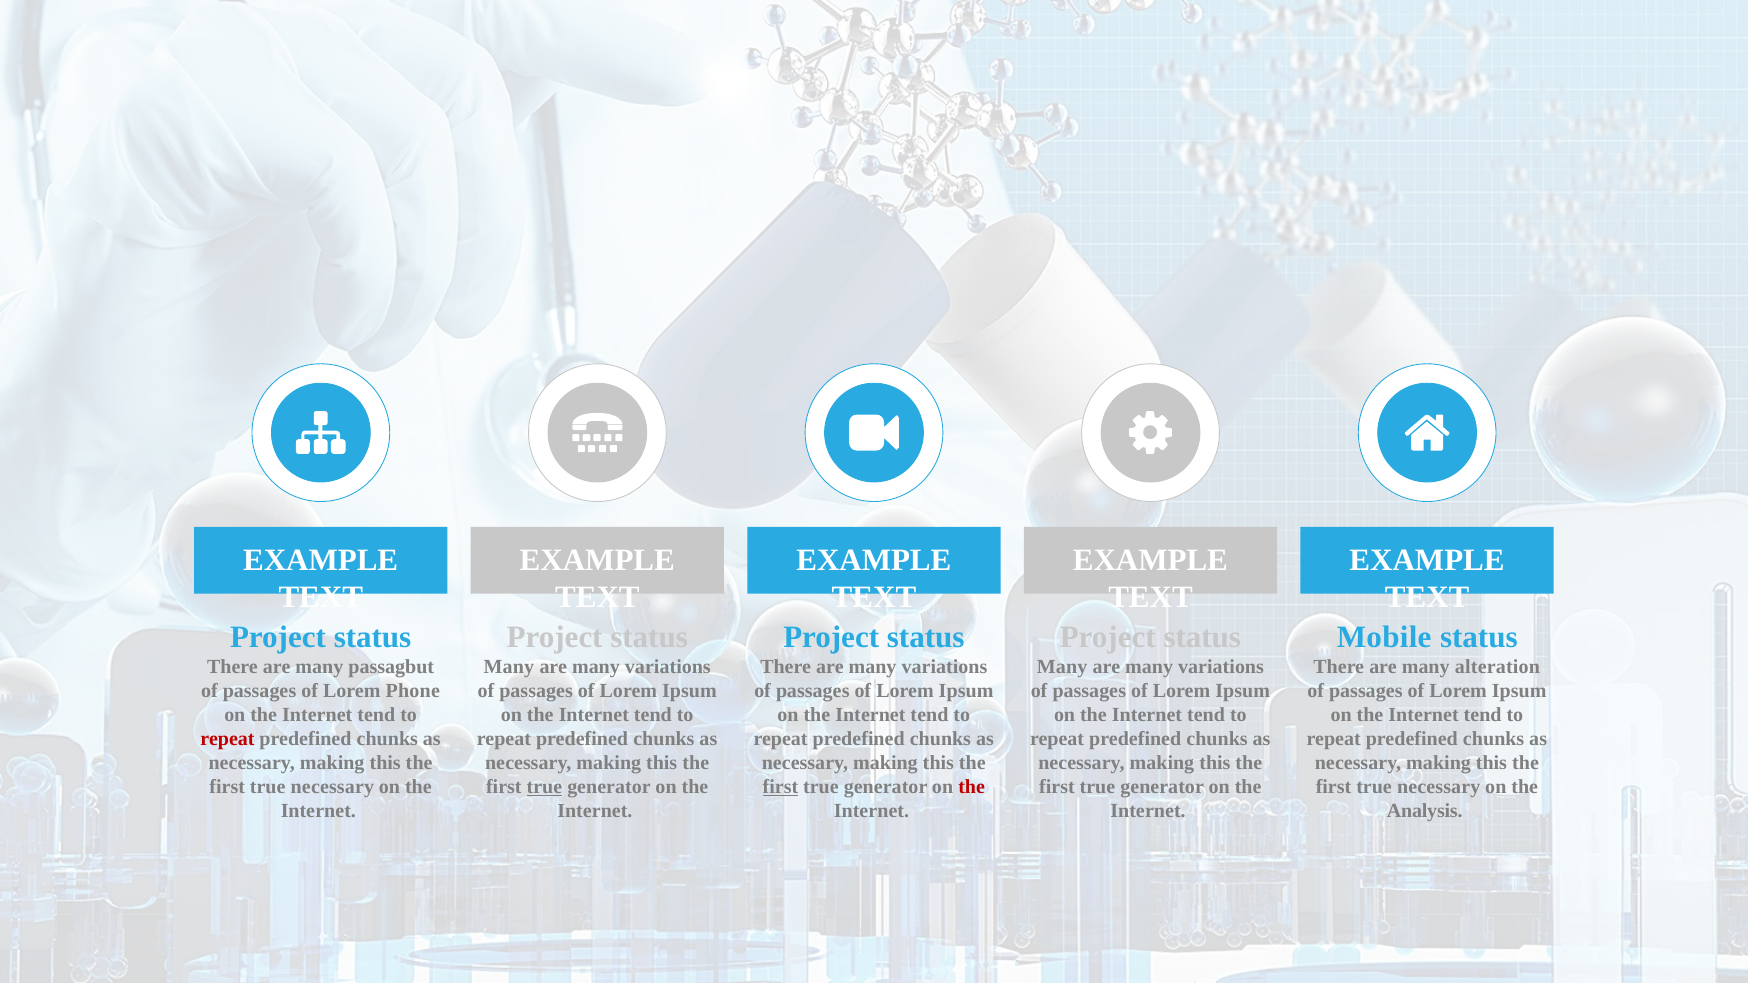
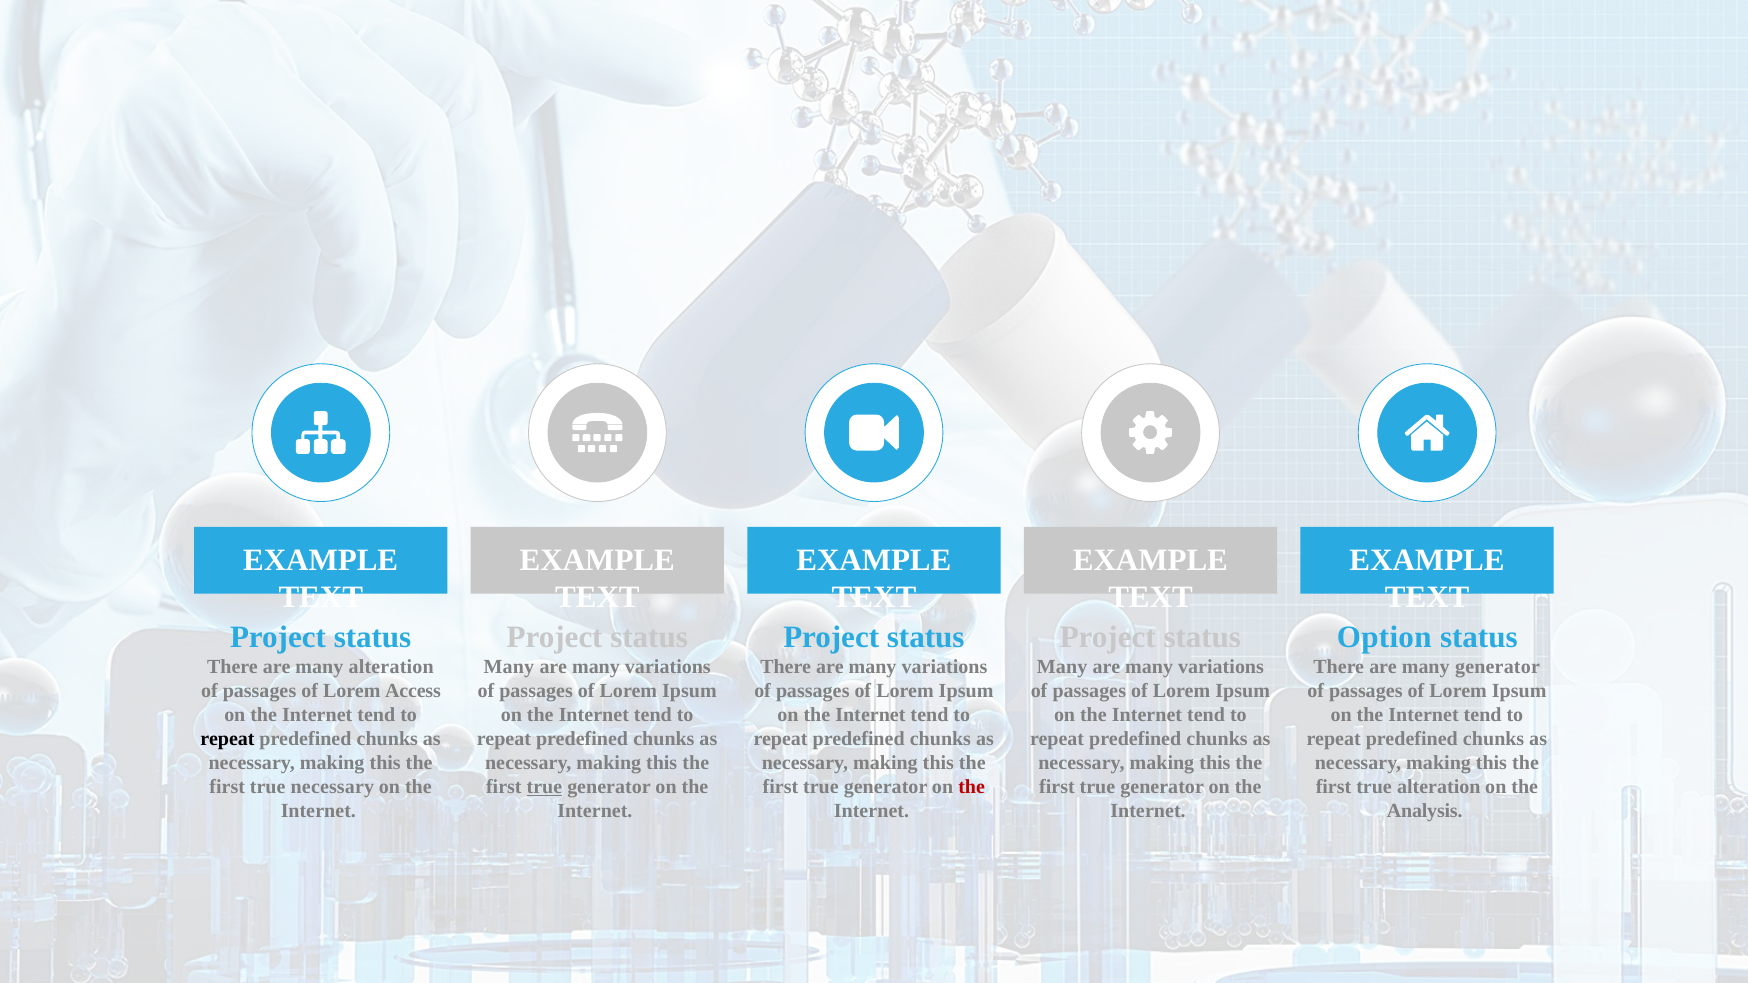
Mobile: Mobile -> Option (1384, 637)
many passagbut: passagbut -> alteration (391, 667)
many alteration: alteration -> generator (1497, 667)
Phone: Phone -> Access (413, 691)
repeat colour: red -> black (227, 739)
first underline: present -> none (780, 787)
necessary: necessary -> alteration (1439, 787)
